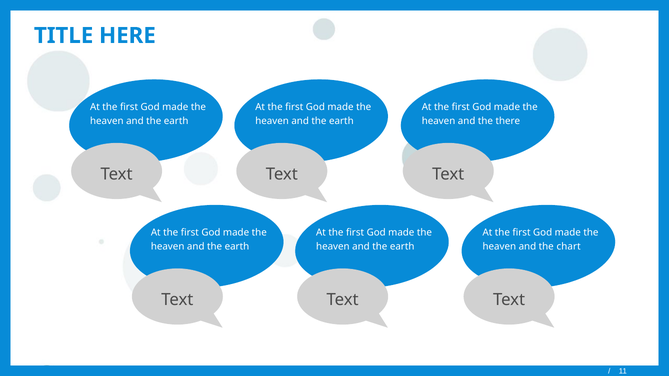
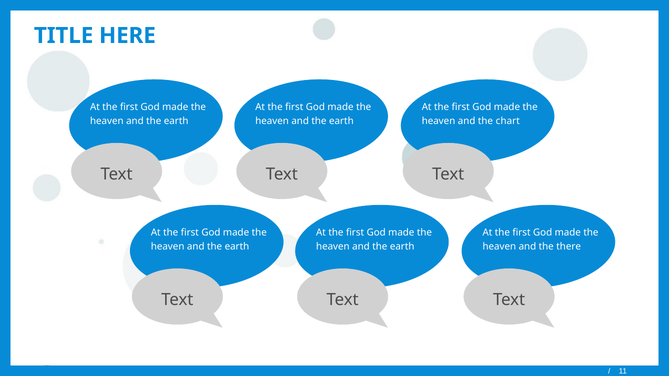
there: there -> chart (508, 121)
chart: chart -> there (569, 247)
